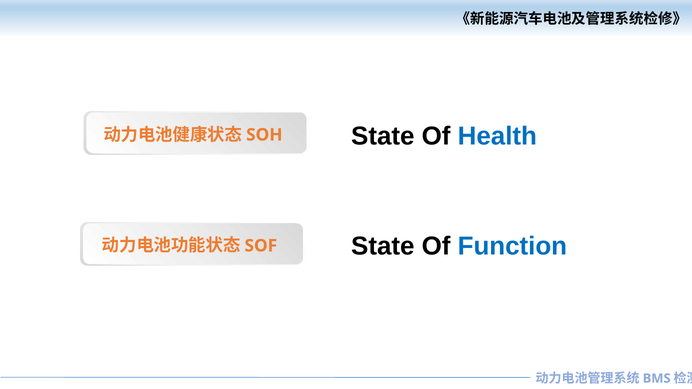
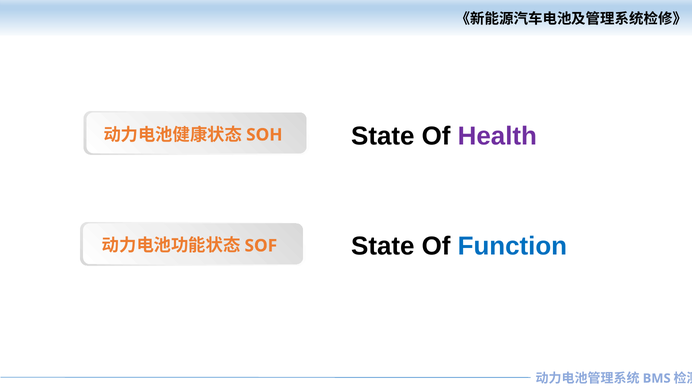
Health colour: blue -> purple (497, 136)
